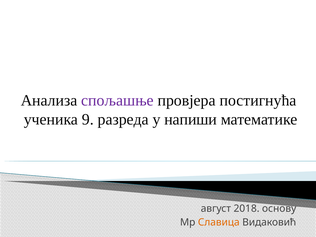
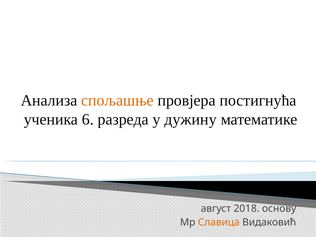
спољашње colour: purple -> orange (117, 100)
9: 9 -> 6 (88, 119)
напиши: напиши -> дужину (191, 119)
